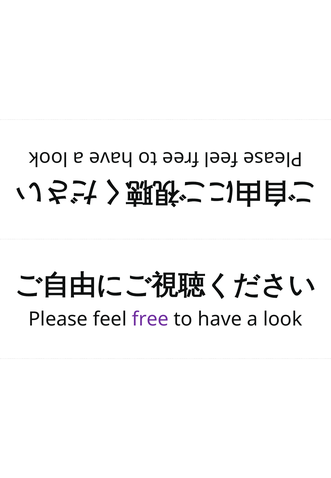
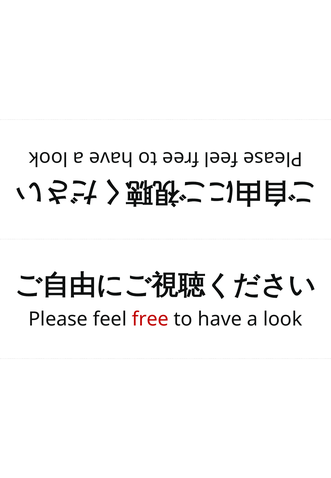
free colour: purple -> red (150, 319)
